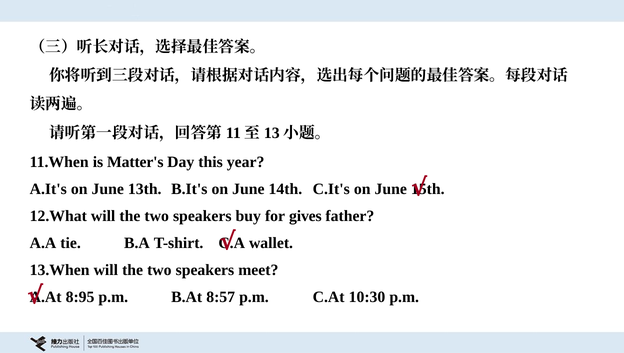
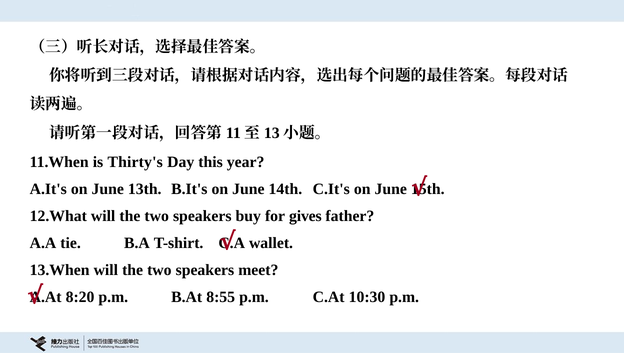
Matter's: Matter's -> Thirty's (135, 162)
8:95: 8:95 -> 8:20 (80, 297)
8:57: 8:57 -> 8:55 (221, 297)
